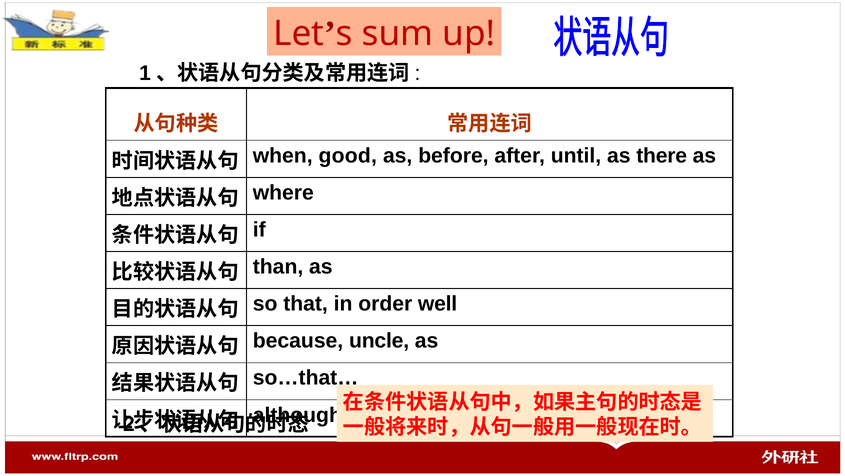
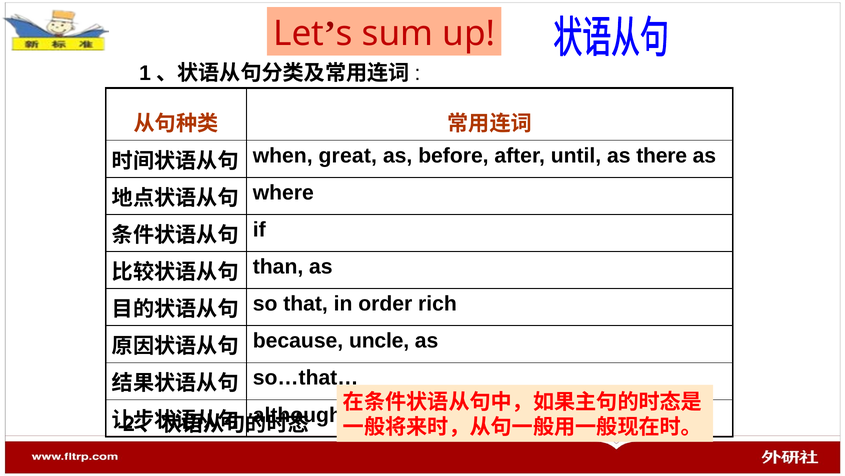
good: good -> great (348, 155)
well: well -> rich (437, 303)
